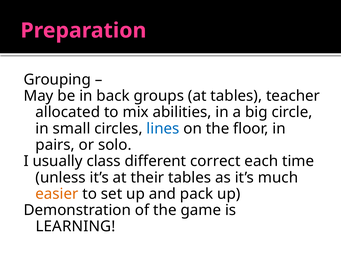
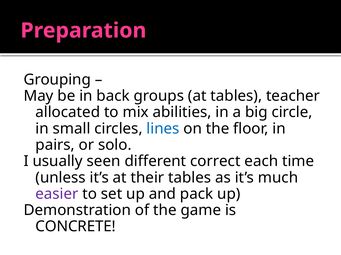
class: class -> seen (104, 162)
easier colour: orange -> purple (57, 194)
LEARNING: LEARNING -> CONCRETE (76, 227)
